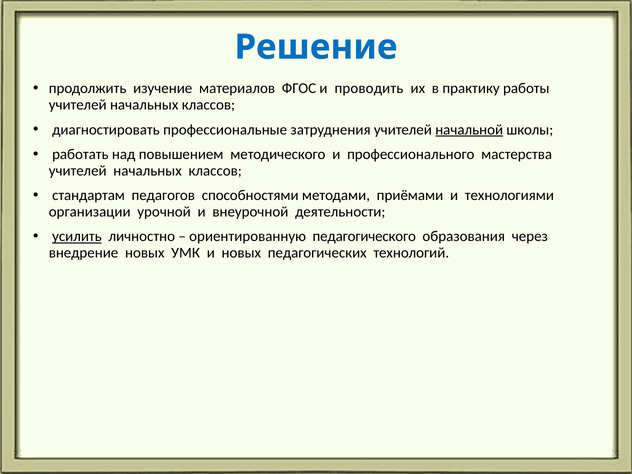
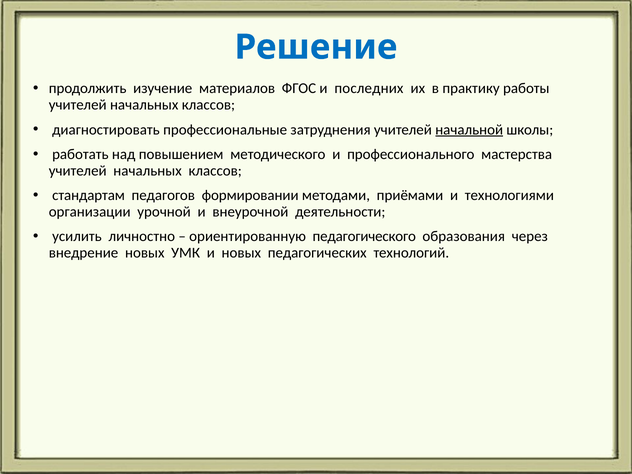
проводить: проводить -> последних (369, 89)
способностями: способностями -> формировании (250, 196)
усилить underline: present -> none (77, 237)
